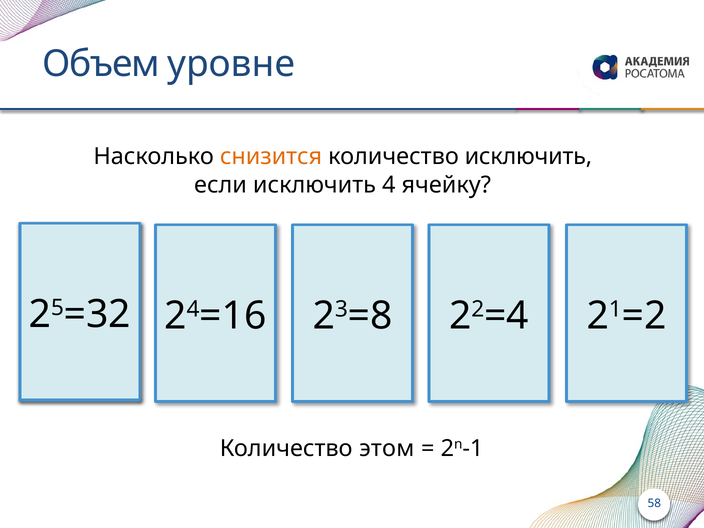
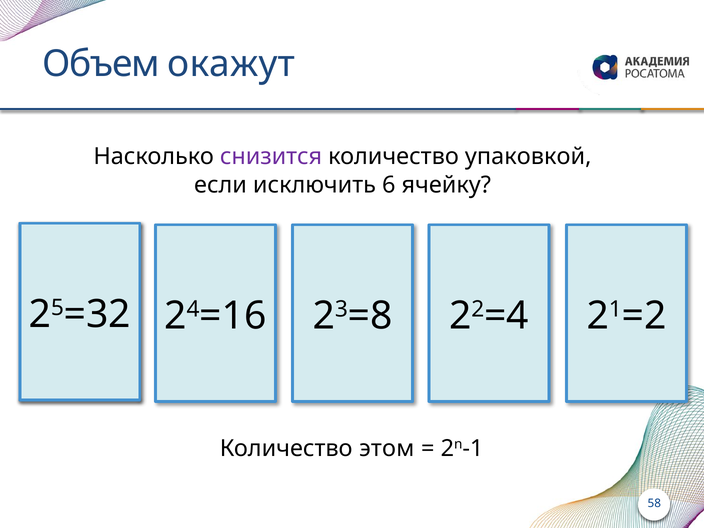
уровне: уровне -> окажут (231, 64)
снизится colour: orange -> purple (271, 157)
количество исключить: исключить -> упаковкой (528, 157)
4: 4 -> 6 (389, 185)
